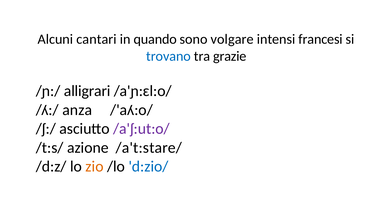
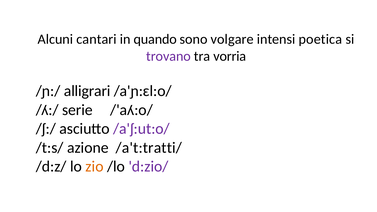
francesi: francesi -> poetica (320, 39)
trovano colour: blue -> purple (169, 56)
grazie: grazie -> vorria (230, 56)
anza: anza -> serie (77, 110)
/a't:stare/: /a't:stare/ -> /a't:tratti/ (149, 148)
d:zio/ colour: blue -> purple (149, 166)
